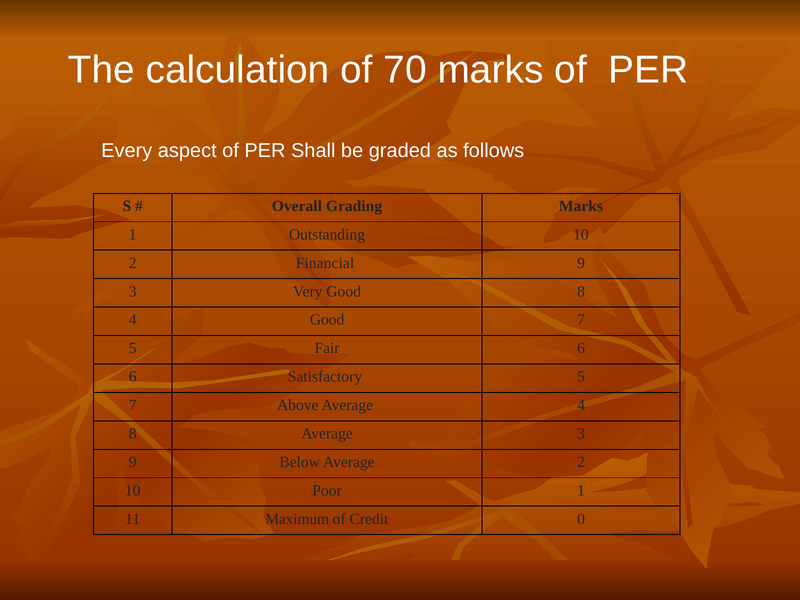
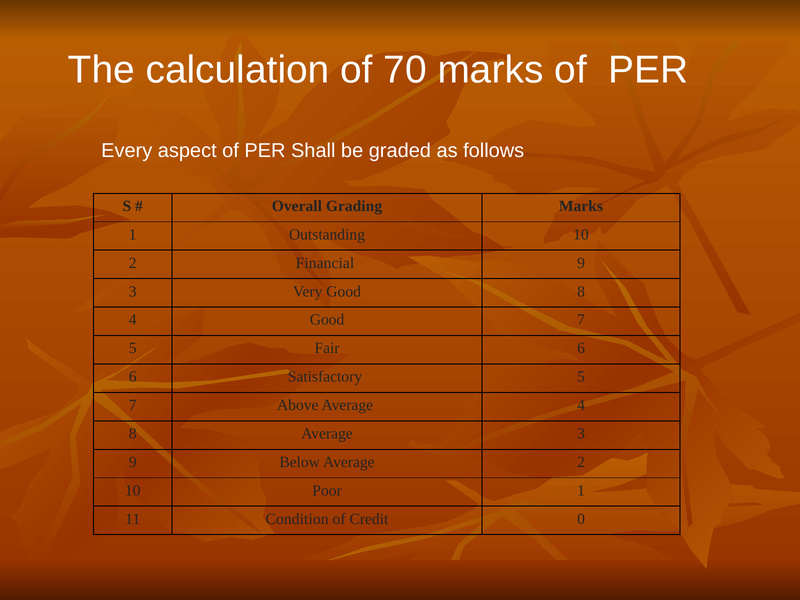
Maximum: Maximum -> Condition (297, 519)
